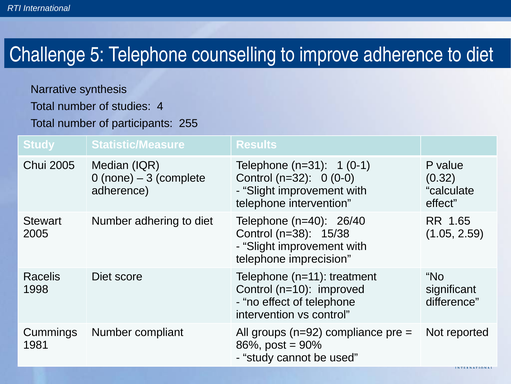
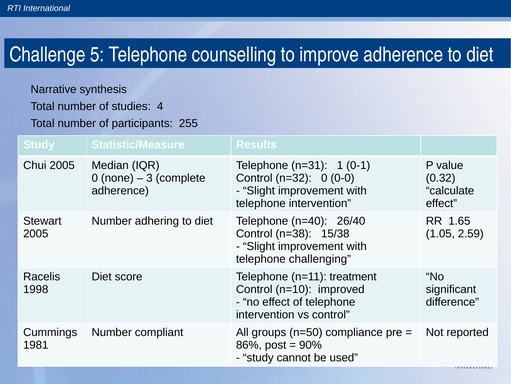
imprecision: imprecision -> challenging (320, 258)
n=92: n=92 -> n=50 (306, 332)
